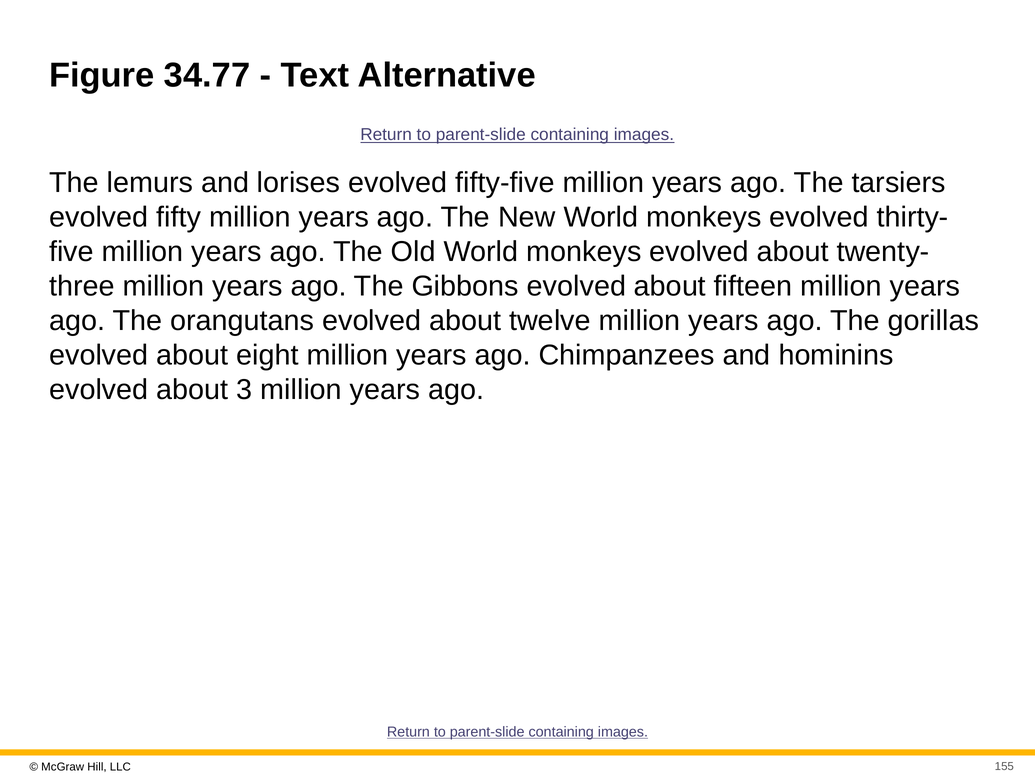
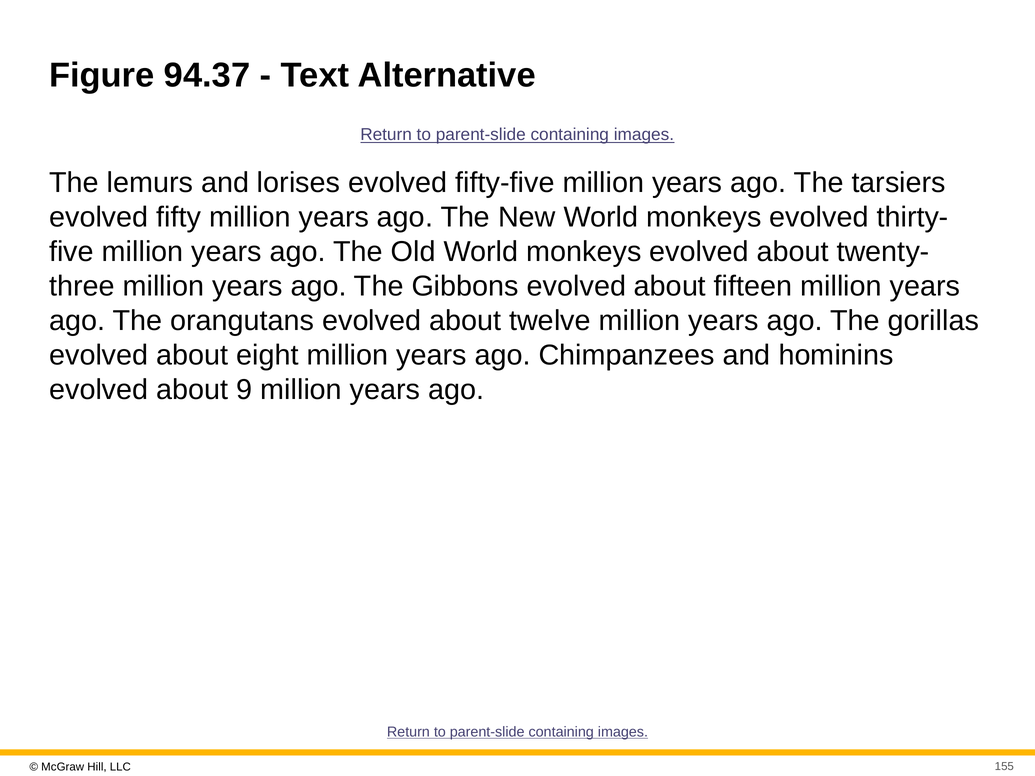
34.77: 34.77 -> 94.37 (207, 75)
3: 3 -> 9 (244, 390)
